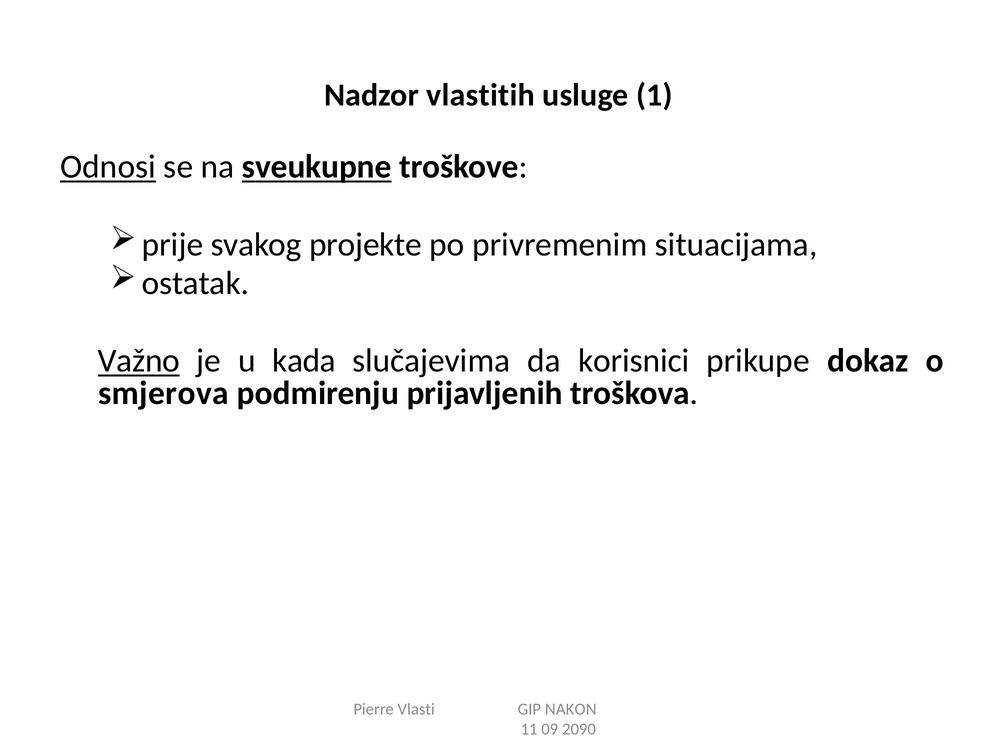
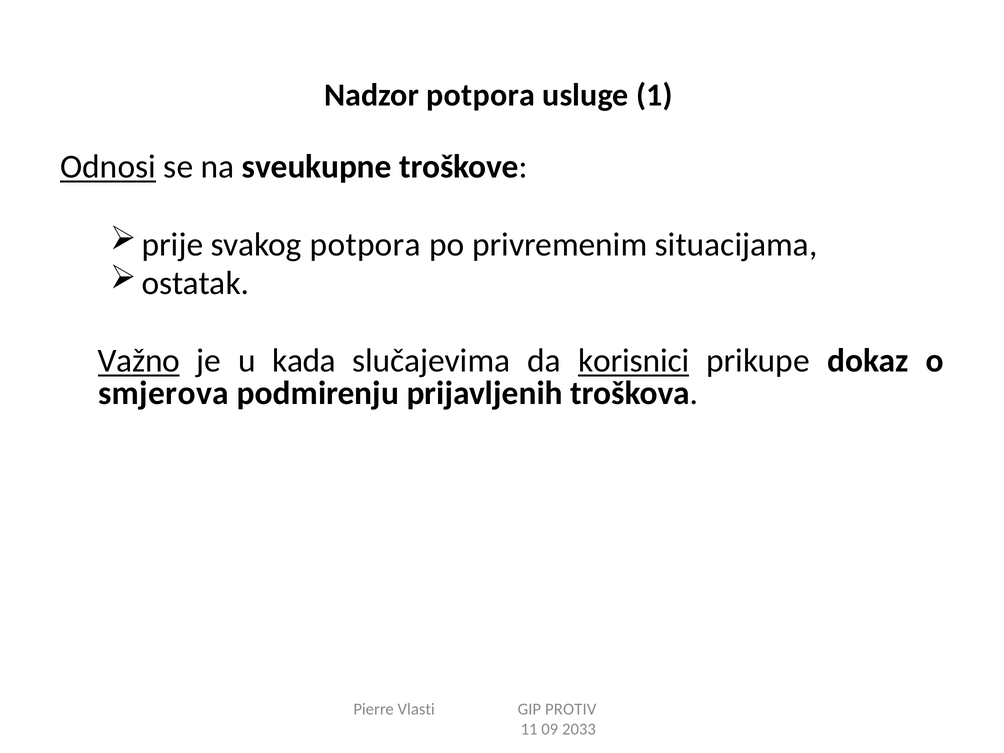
Nadzor vlastitih: vlastitih -> potpora (481, 95)
sveukupne underline: present -> none (317, 167)
svakog projekte: projekte -> potpora (365, 245)
korisnici underline: none -> present (634, 361)
NAKON: NAKON -> PROTIV (571, 709)
2090: 2090 -> 2033 (579, 729)
